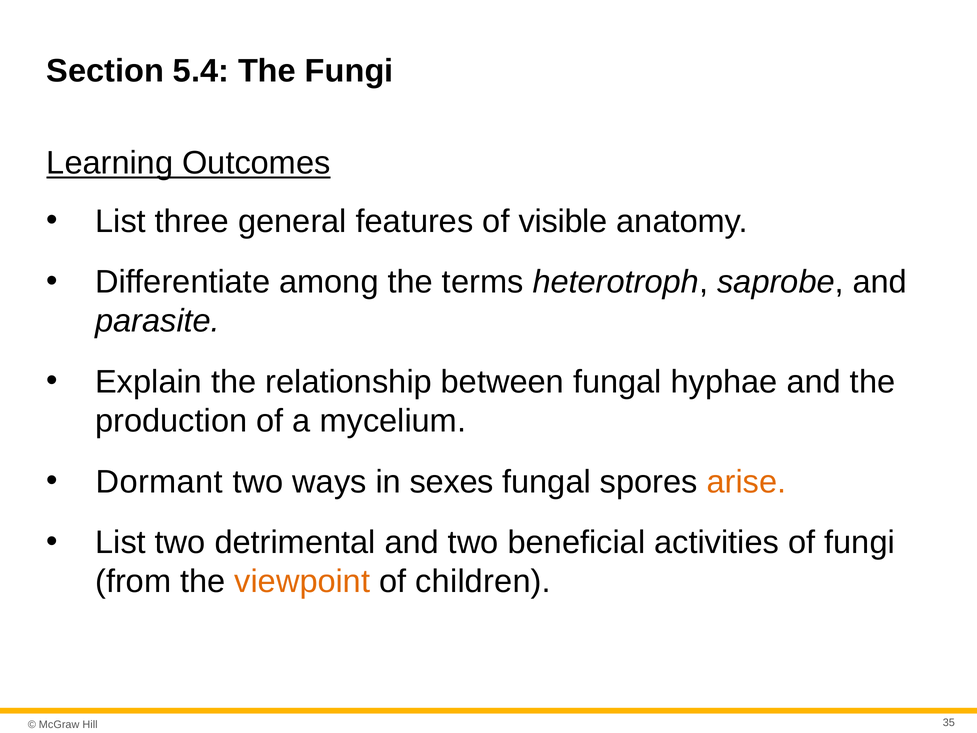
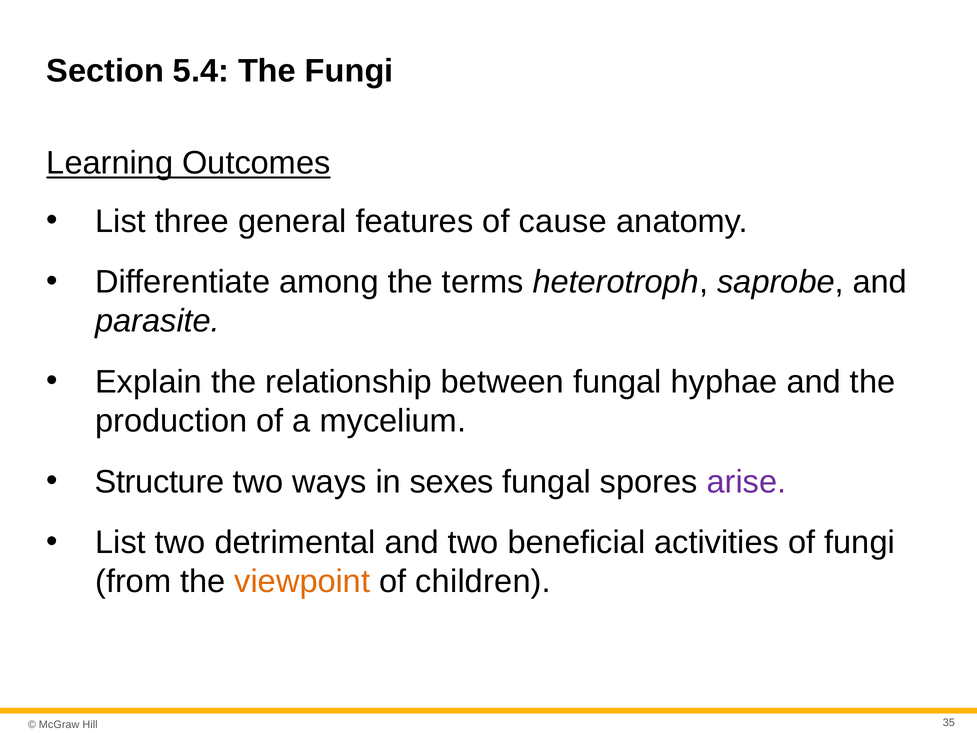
visible: visible -> cause (563, 221)
Dormant: Dormant -> Structure (160, 482)
arise colour: orange -> purple (746, 482)
